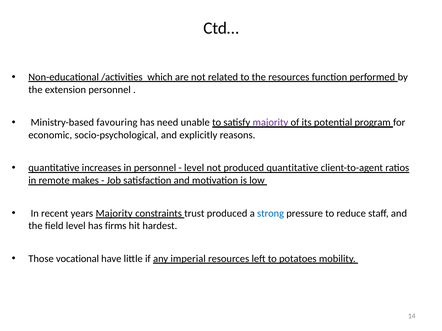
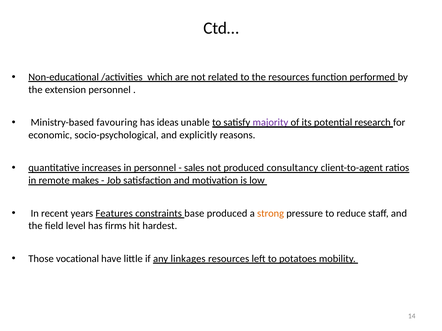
need: need -> ideas (168, 123)
program: program -> research (373, 123)
level: level -> sales (194, 168)
produced quantitative: quantitative -> consultancy (292, 168)
years Majority: Majority -> Features (114, 214)
trust: trust -> base (194, 214)
strong colour: blue -> orange (271, 214)
imperial: imperial -> linkages (188, 259)
